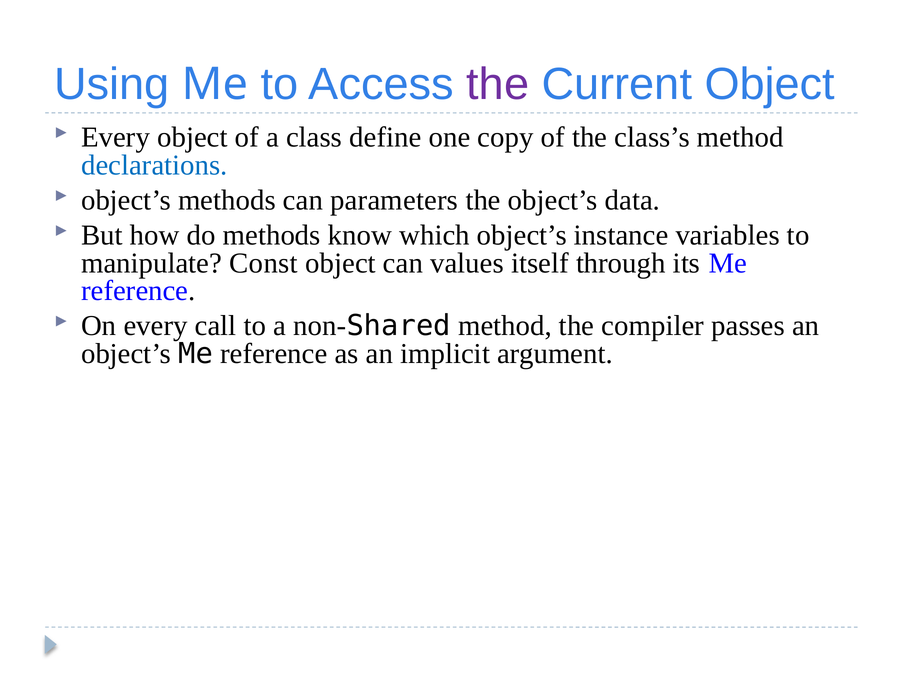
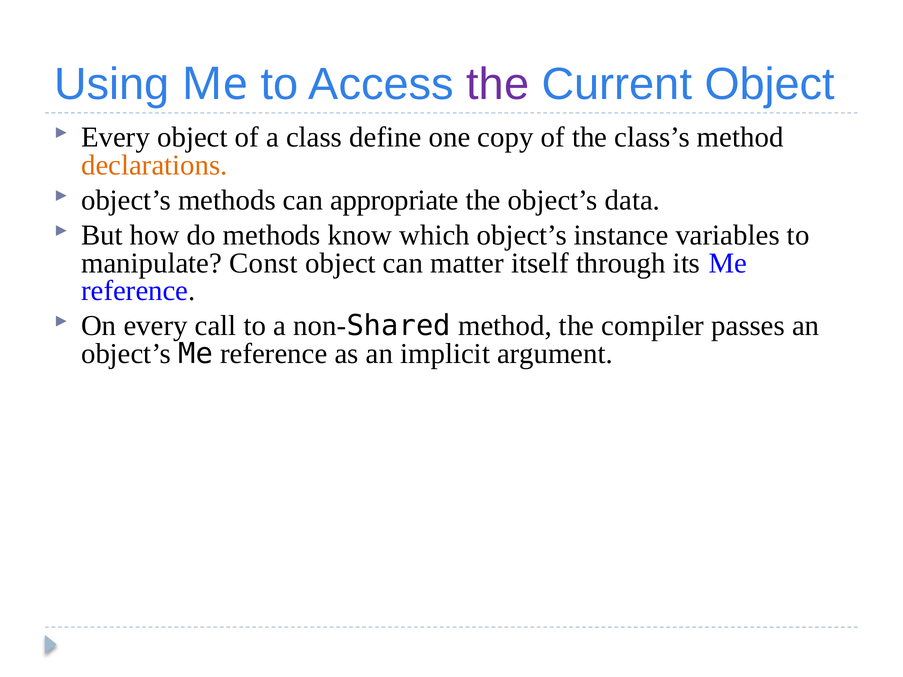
declarations colour: blue -> orange (154, 165)
parameters: parameters -> appropriate (394, 200)
values: values -> matter (467, 263)
